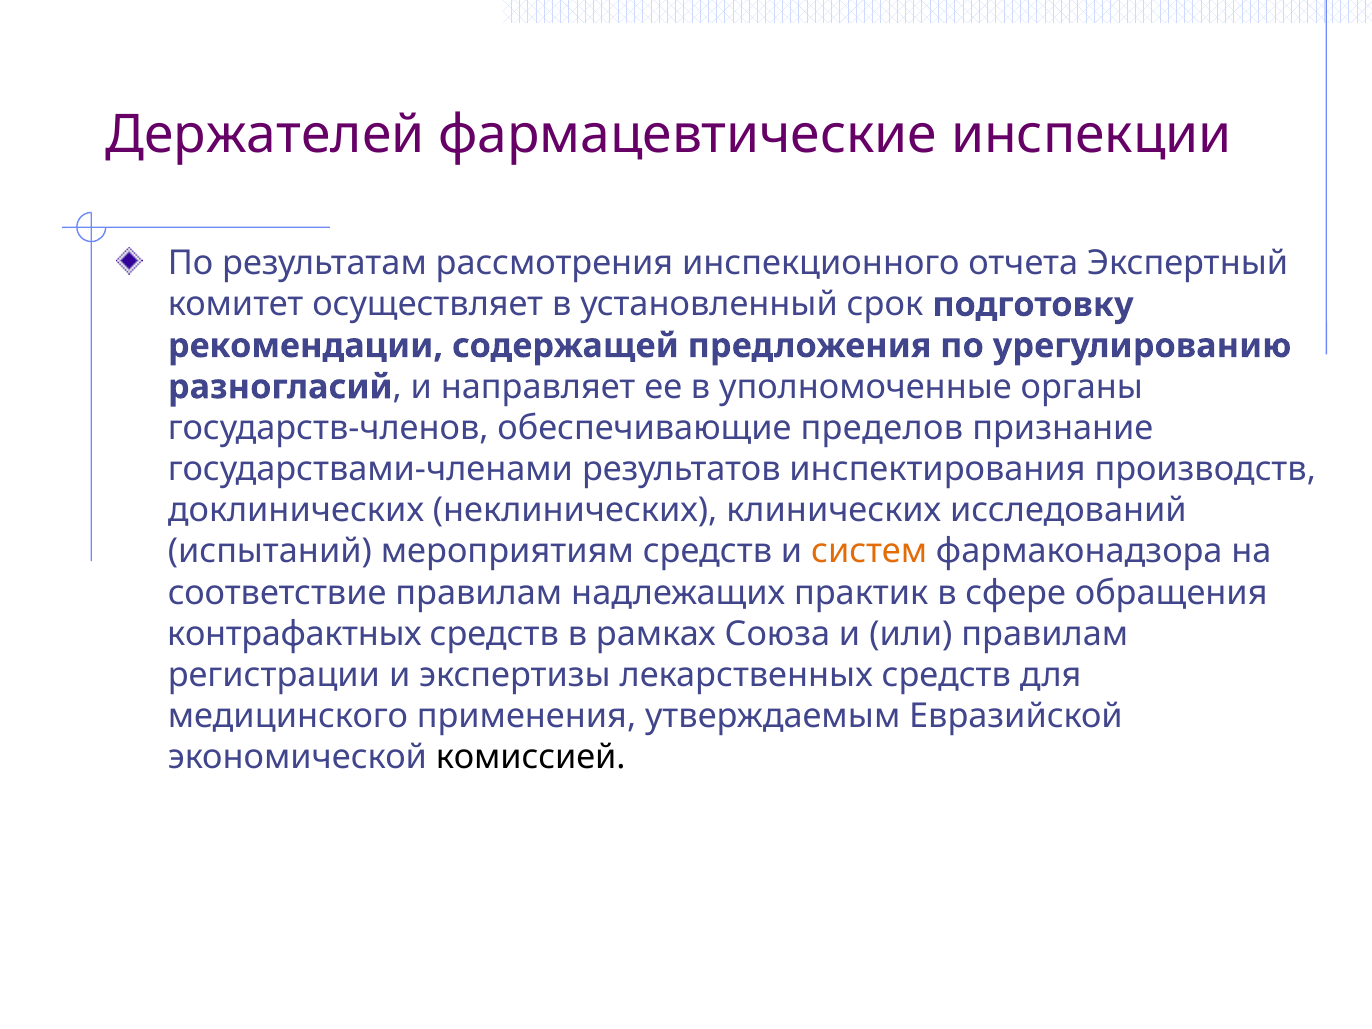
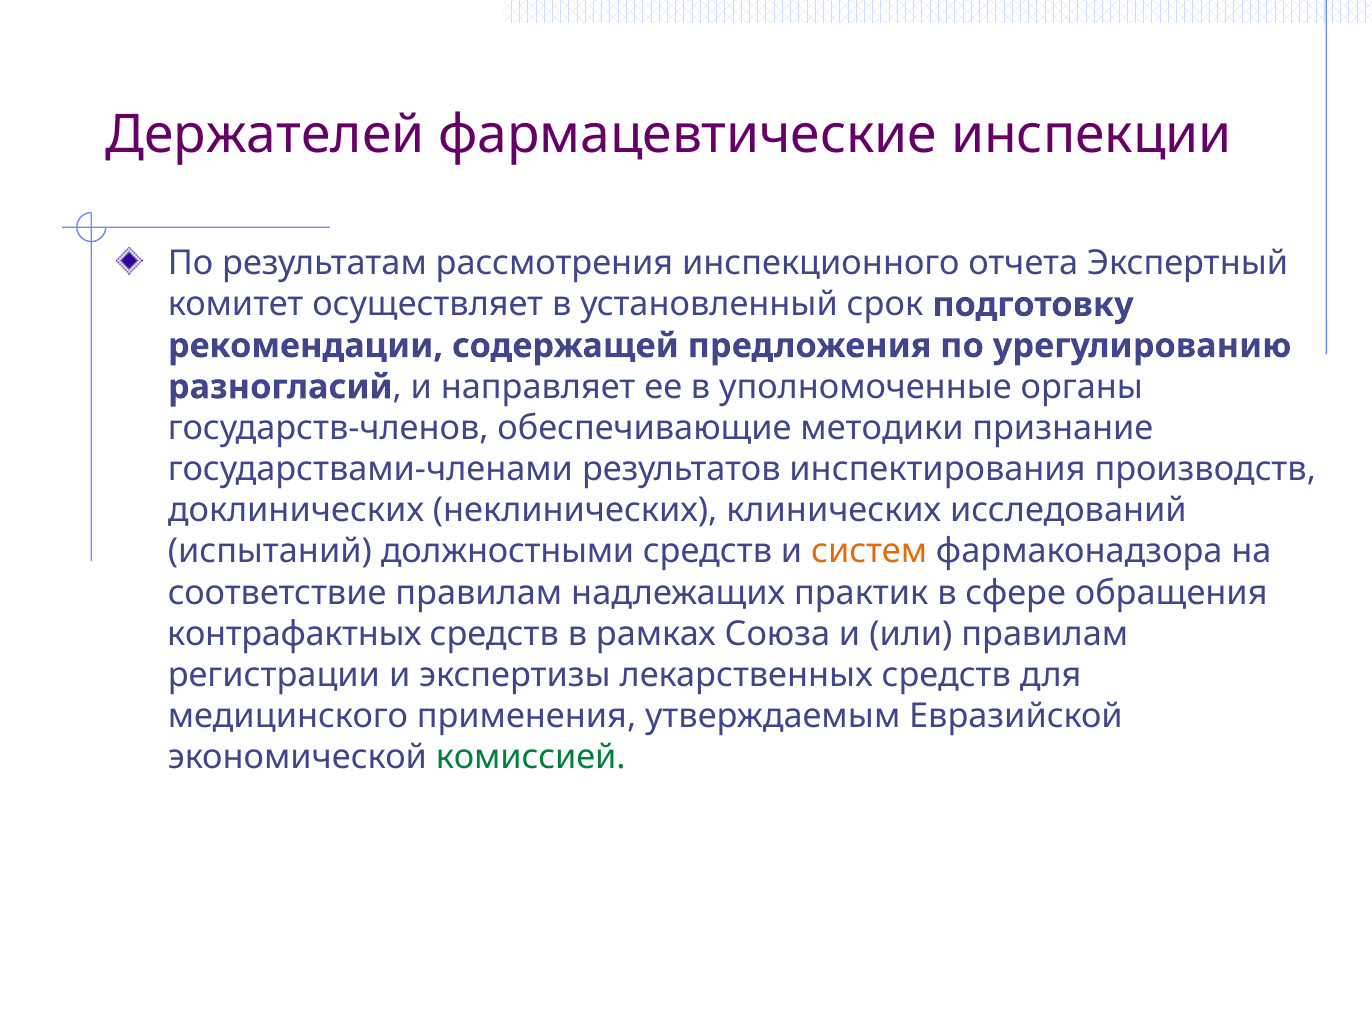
пределов: пределов -> методики (882, 428)
мероприятиям: мероприятиям -> должностными (508, 552)
комиссией colour: black -> green (531, 757)
